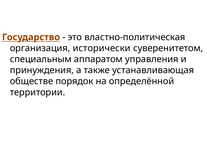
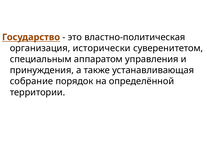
обществе: обществе -> собрание (31, 81)
